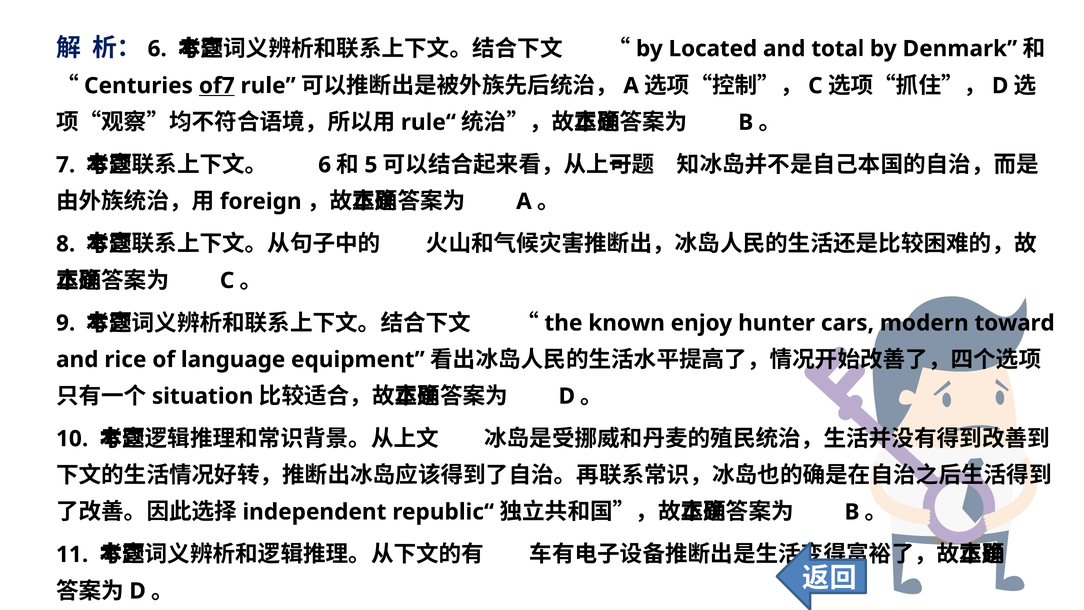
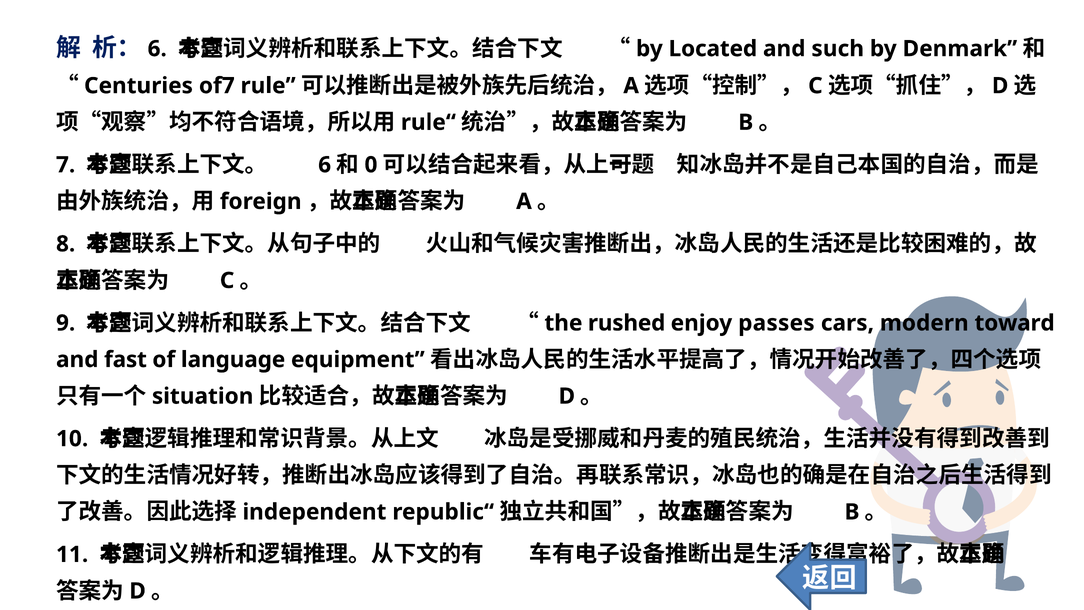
total: total -> such (838, 49)
of7 underline: present -> none (217, 86)
5: 5 -> 0 (371, 165)
known: known -> rushed (627, 323)
hunter: hunter -> passes (776, 323)
rice: rice -> fast (126, 360)
